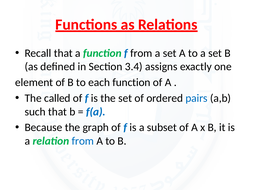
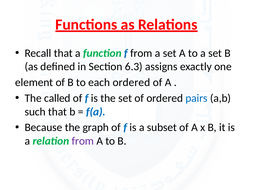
3.4: 3.4 -> 6.3 (134, 67)
each function: function -> ordered (131, 82)
from colour: blue -> purple (83, 141)
